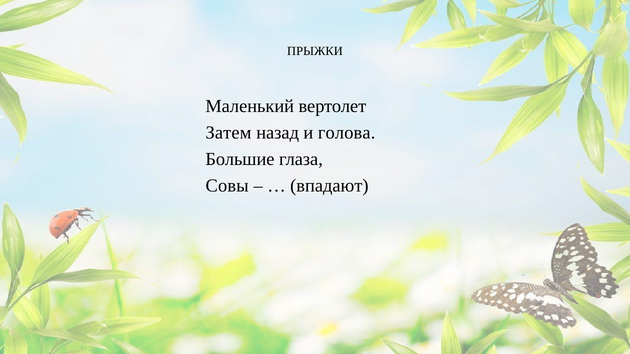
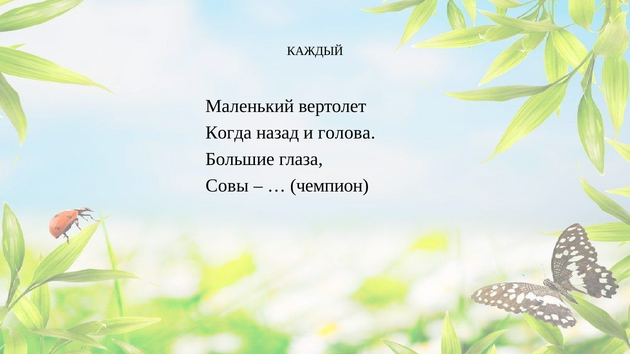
ПРЫЖКИ: ПРЫЖКИ -> КАЖДЫЙ (315, 51)
Затем: Затем -> Когда (229, 133)
впадают: впадают -> чемпион (329, 186)
